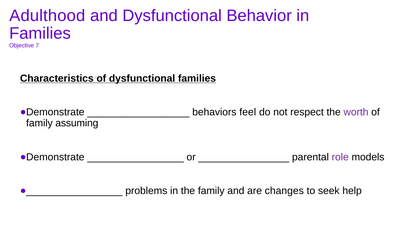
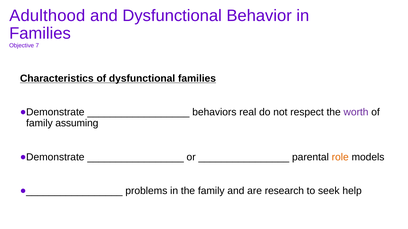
feel: feel -> real (248, 113)
role colour: purple -> orange (340, 157)
changes: changes -> research (284, 191)
